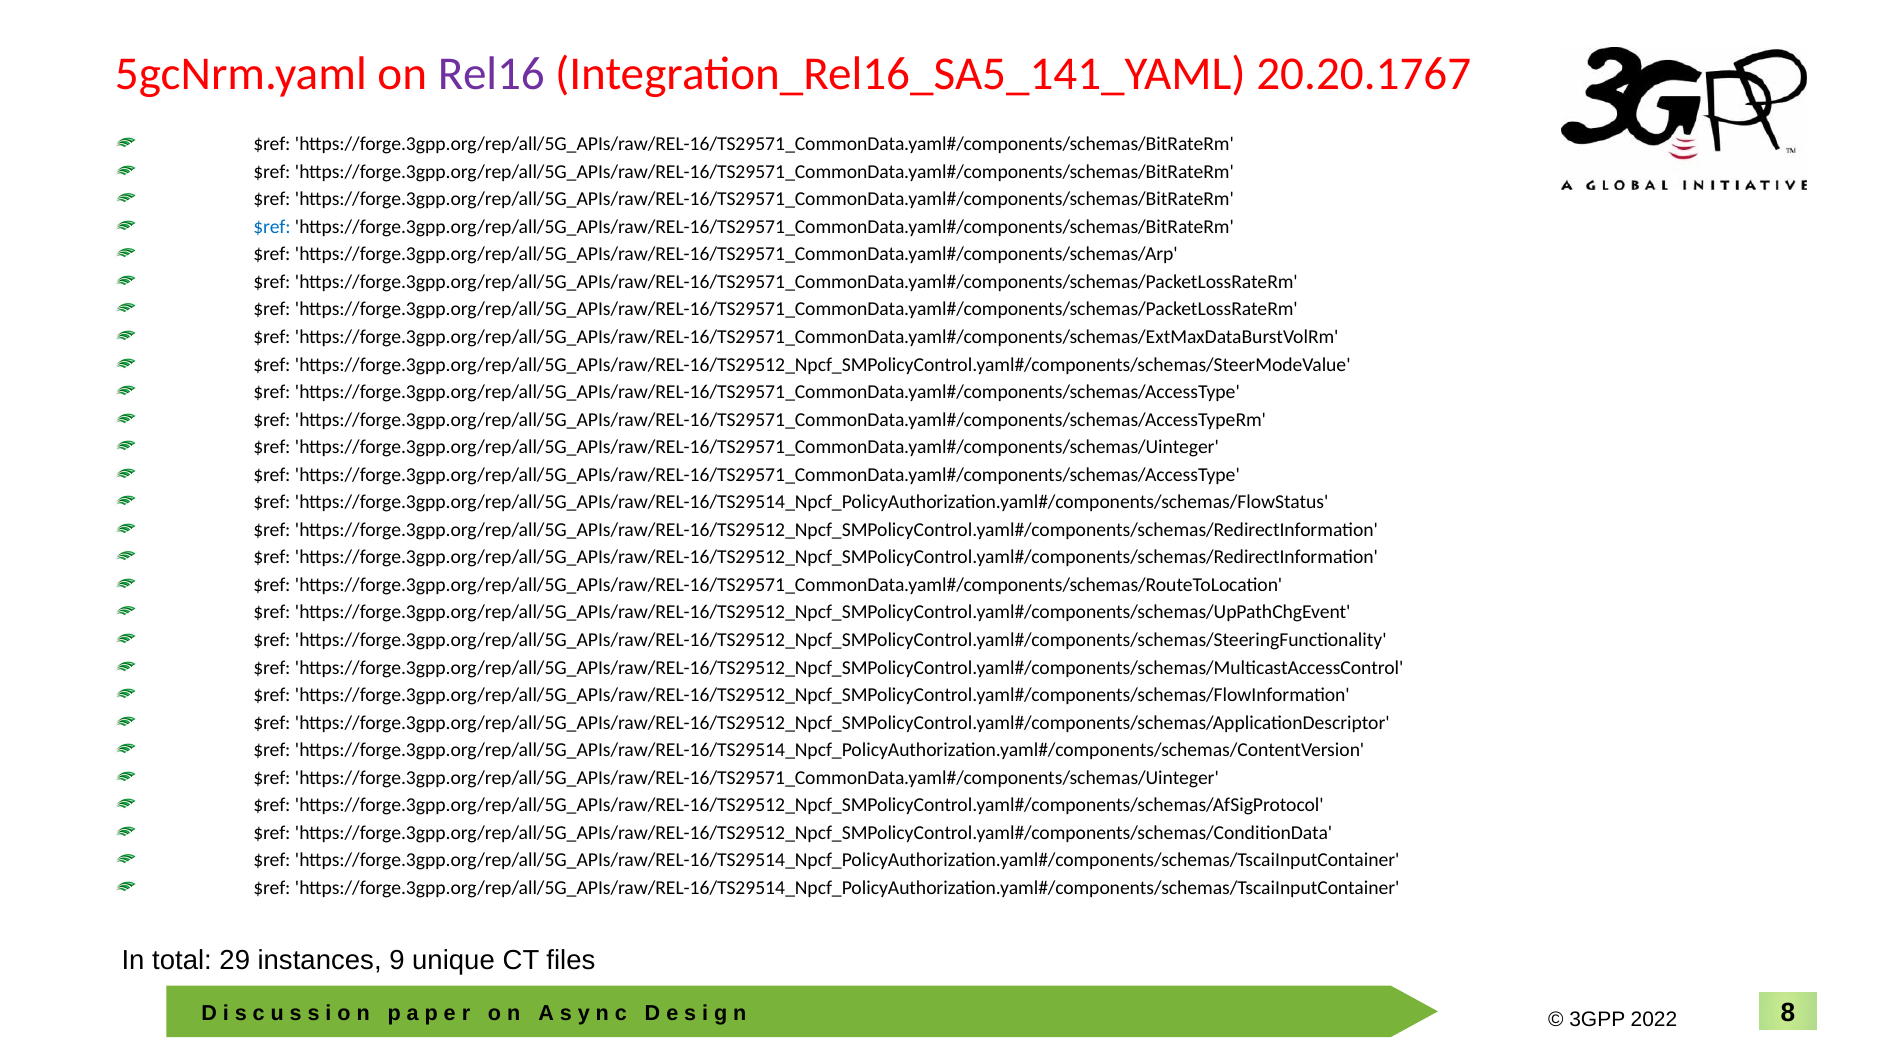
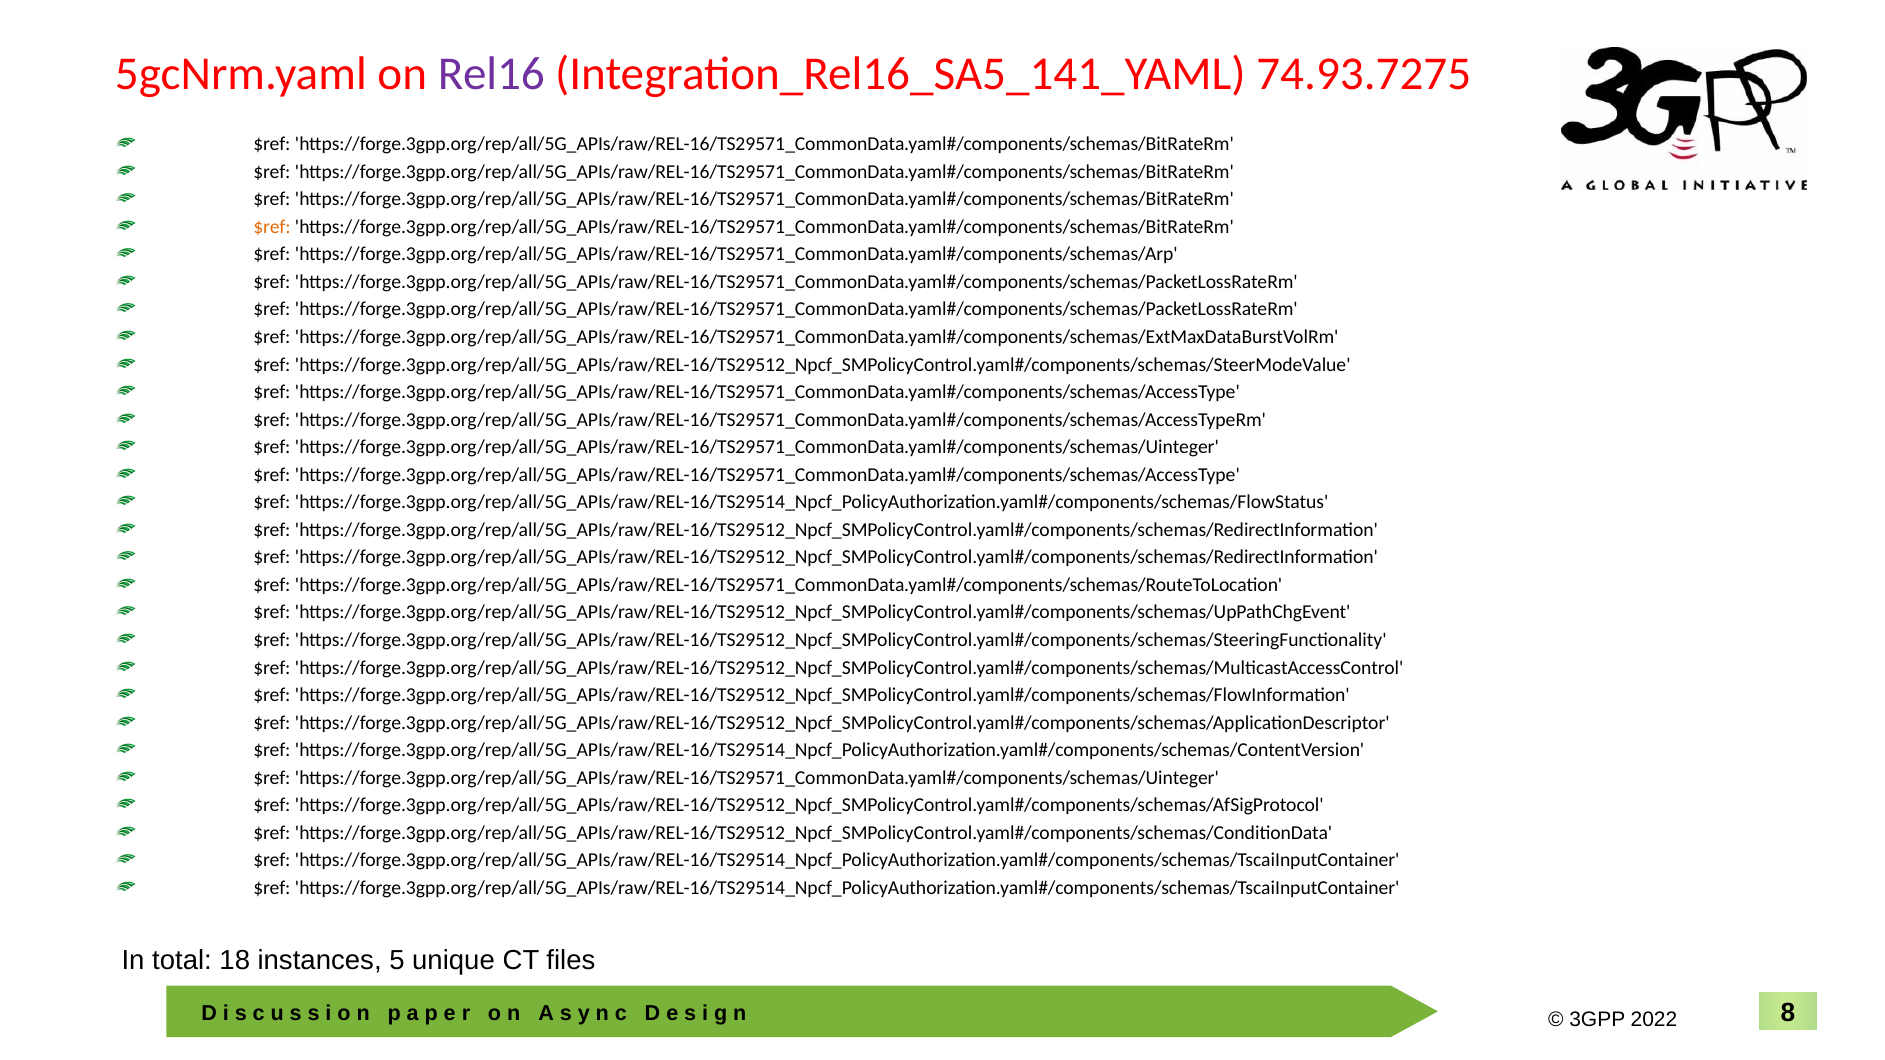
20.20.1767: 20.20.1767 -> 74.93.7275 (1364, 74)
$ref colour: blue -> orange (272, 227)
29: 29 -> 18 (235, 960)
9: 9 -> 5 (397, 960)
